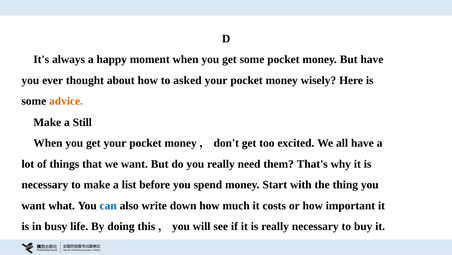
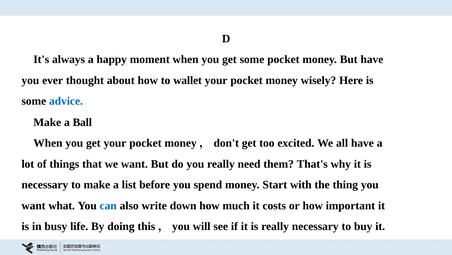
asked: asked -> wallet (188, 80)
advice colour: orange -> blue (66, 101)
Still: Still -> Ball (82, 123)
